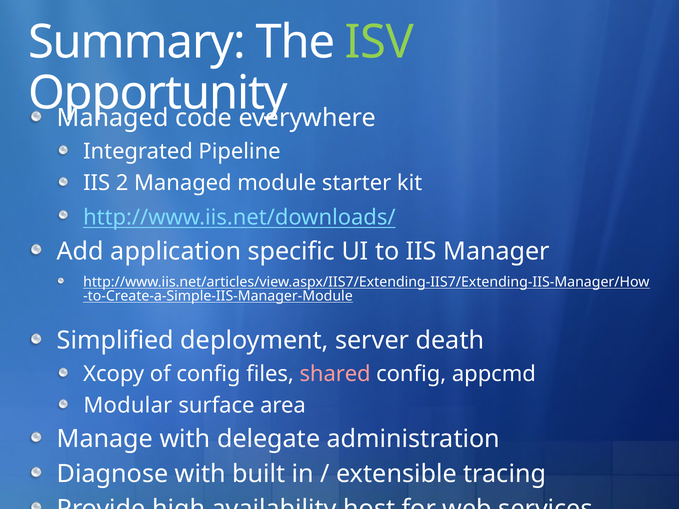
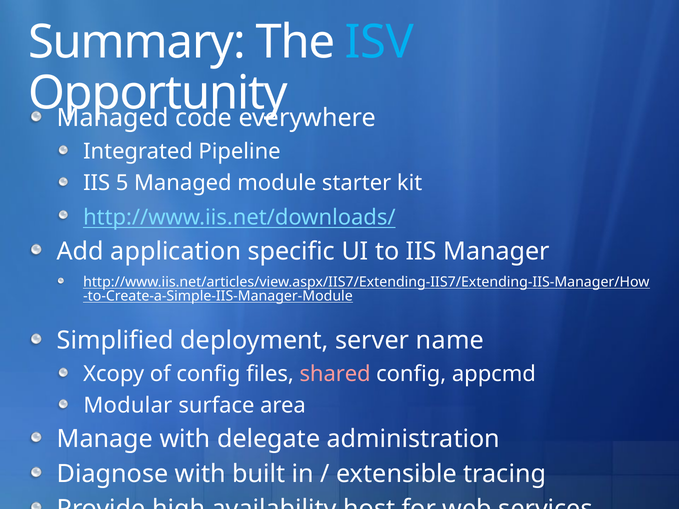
ISV colour: light green -> light blue (379, 42)
2: 2 -> 5 (122, 183)
death: death -> name (450, 341)
